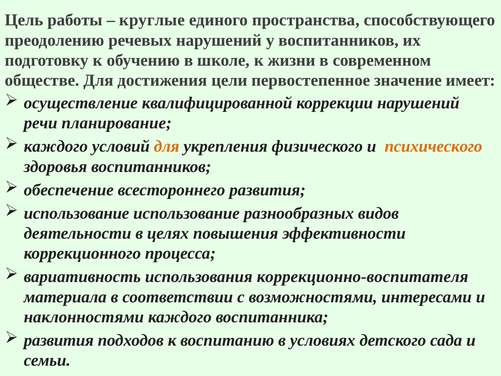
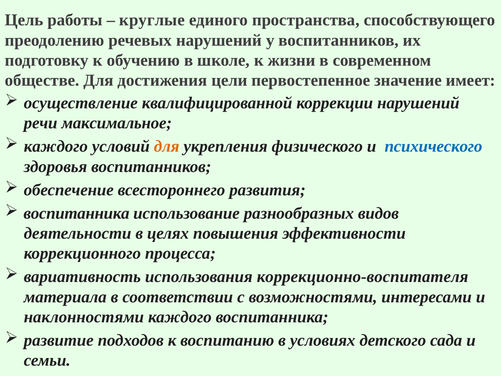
планирование: планирование -> максимальное (117, 123)
психического colour: orange -> blue (433, 146)
использование: использование -> воспитанника (77, 213)
развития: развития -> развитие (59, 340)
